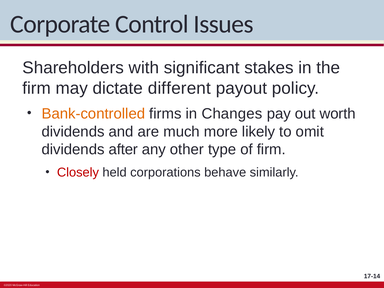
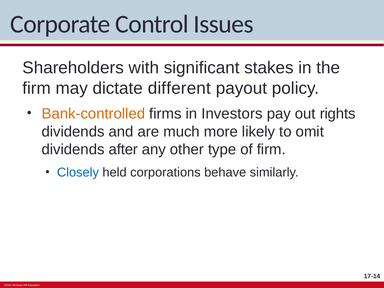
Changes: Changes -> Investors (232, 114)
worth: worth -> rights (338, 114)
Closely colour: red -> blue (78, 172)
